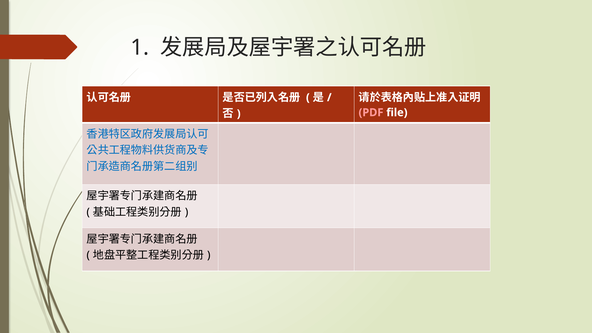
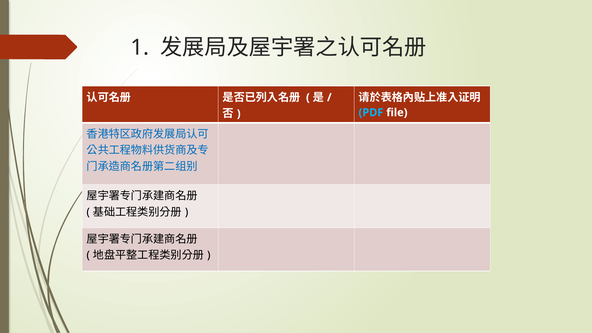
PDF colour: pink -> light blue (371, 113)
